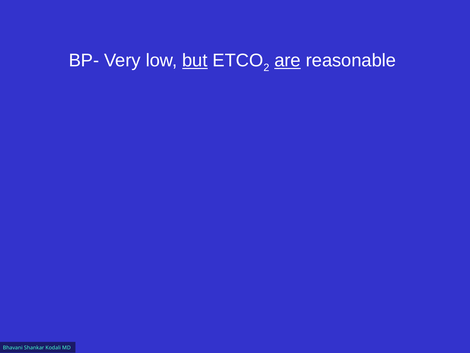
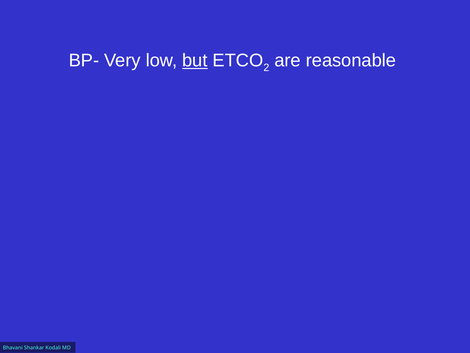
are underline: present -> none (288, 60)
